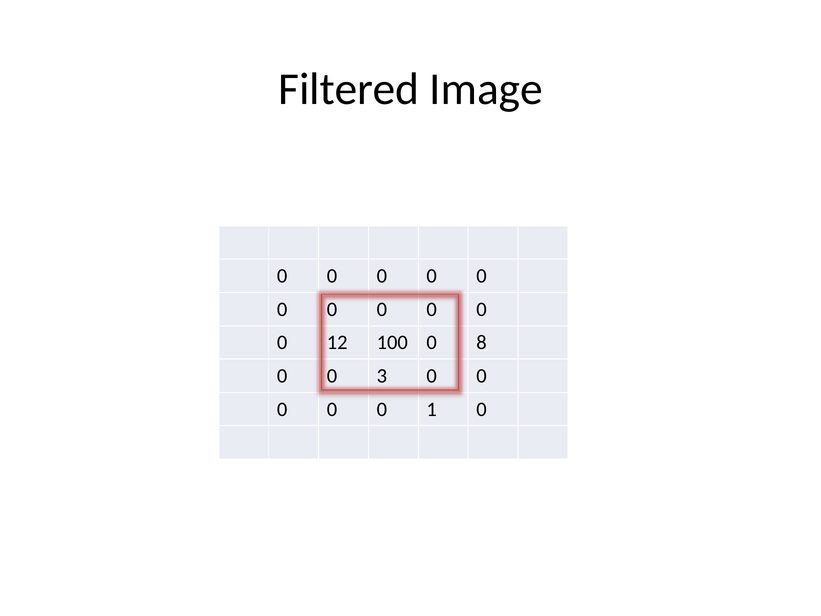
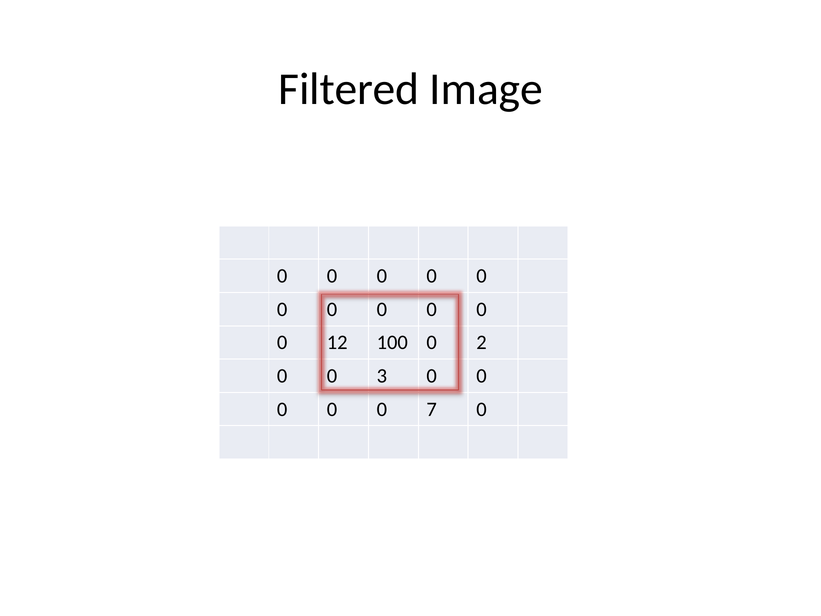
8: 8 -> 2 (482, 343)
1: 1 -> 7 (432, 409)
